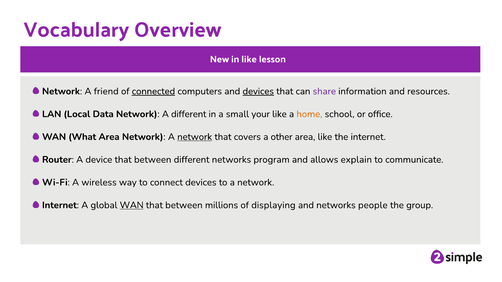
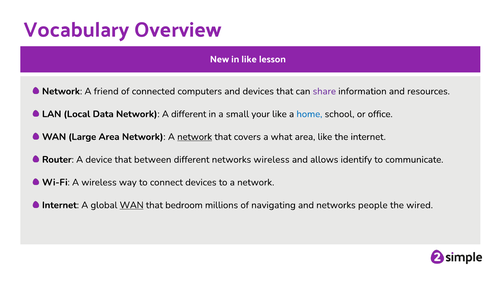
connected underline: present -> none (153, 91)
devices underline: present -> none (258, 91)
home colour: orange -> blue (309, 114)
What: What -> Large (82, 137)
other: other -> what (282, 137)
networks program: program -> wireless (272, 160)
explain: explain -> identify (356, 160)
between: between -> bedroom (184, 205)
displaying: displaying -> navigating (273, 205)
group: group -> wired (420, 205)
